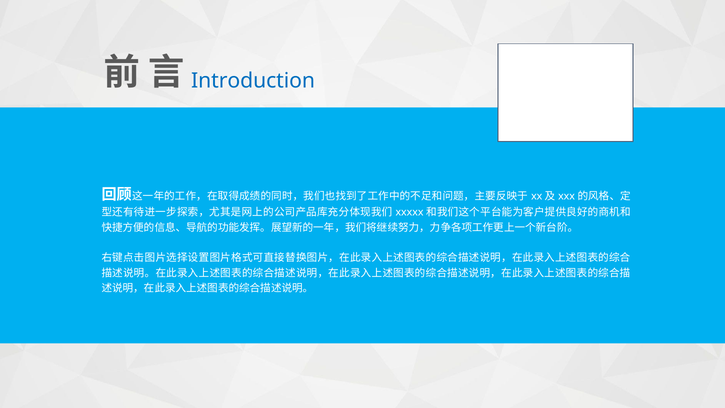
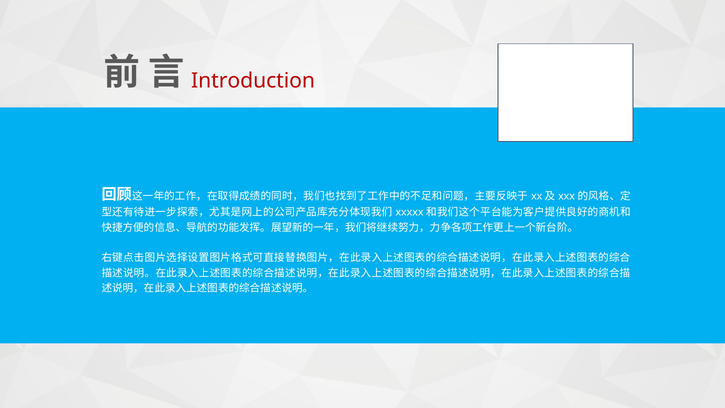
Introduction colour: blue -> red (253, 81)
